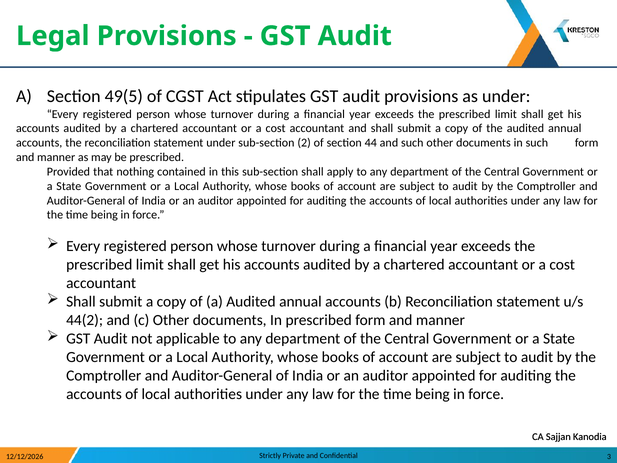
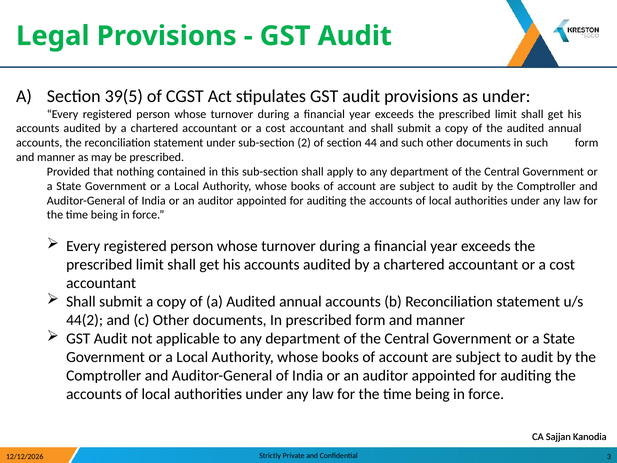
49(5: 49(5 -> 39(5 (124, 96)
